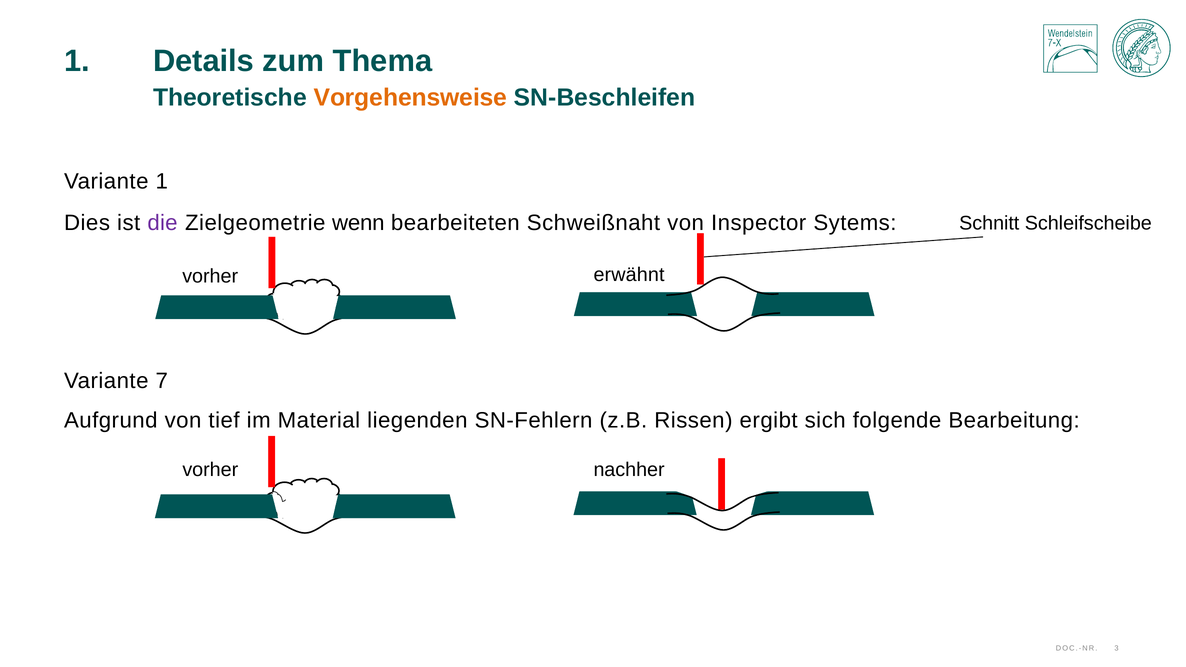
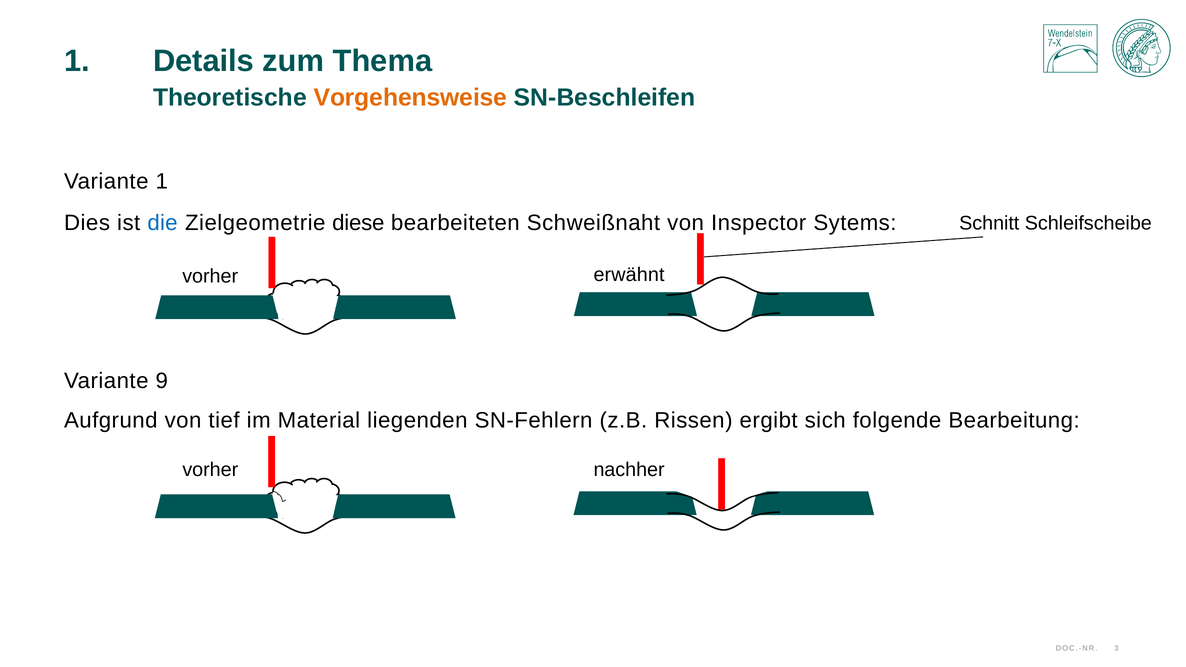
die colour: purple -> blue (163, 223)
wenn: wenn -> diese (358, 223)
7: 7 -> 9 (162, 381)
